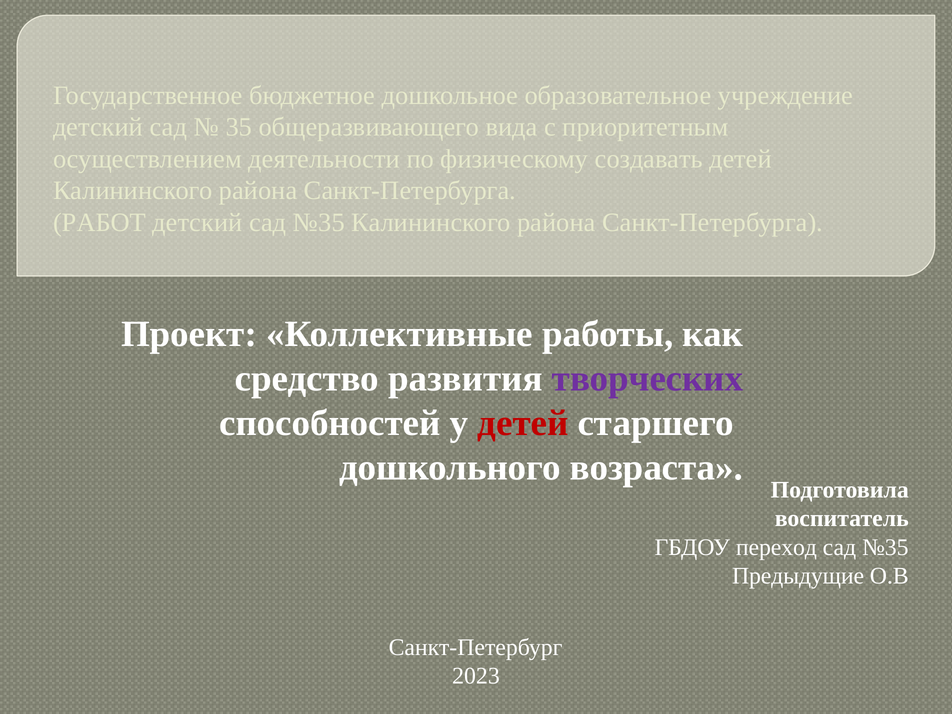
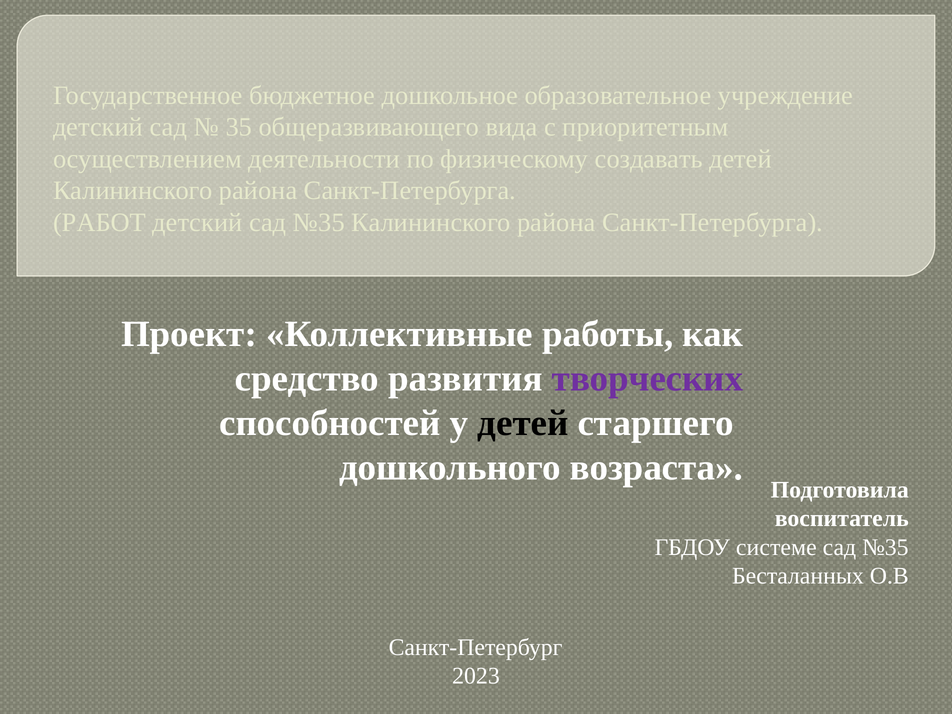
детей colour: red -> black (523, 423)
переход: переход -> системе (776, 547)
Предыдущие: Предыдущие -> Бесталанных (798, 576)
